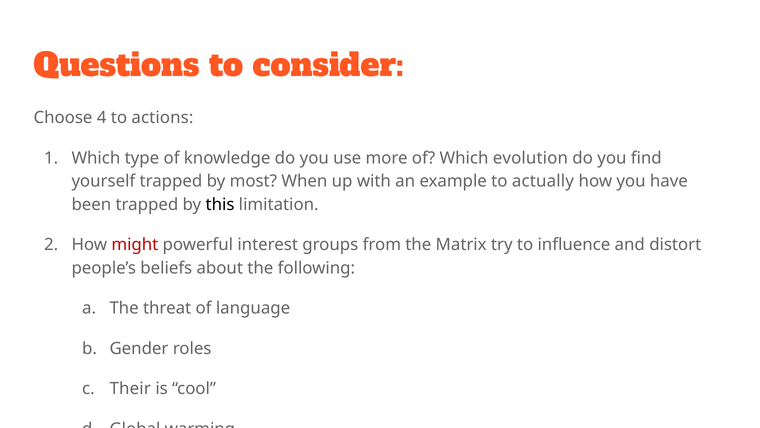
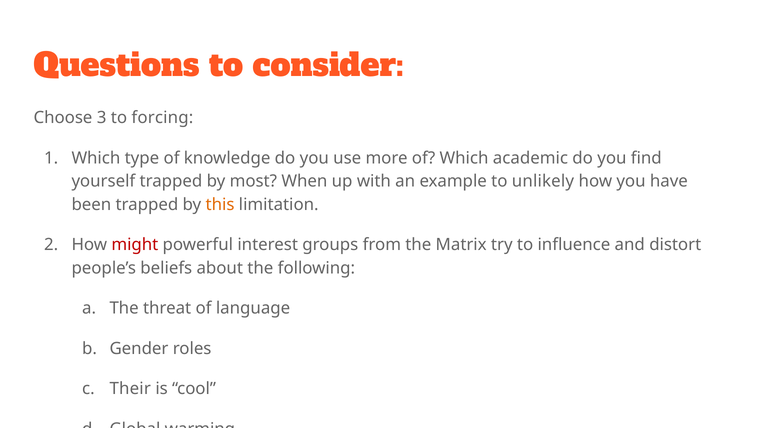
Choose 4: 4 -> 3 (102, 118)
actions: actions -> forcing (162, 118)
Which evolution: evolution -> academic (530, 158)
actually: actually -> unlikely (543, 181)
this colour: black -> orange (220, 204)
